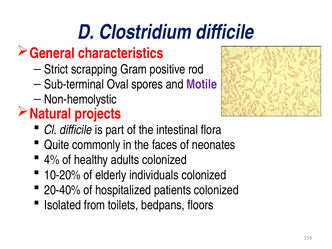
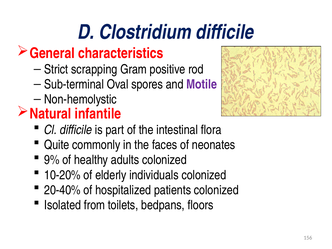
projects: projects -> infantile (98, 114)
4%: 4% -> 9% (52, 160)
